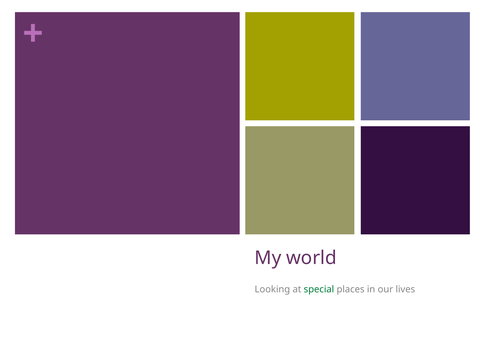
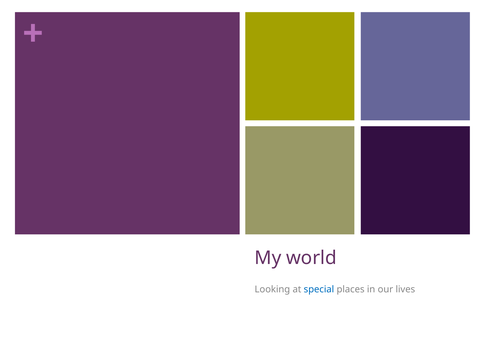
special colour: green -> blue (319, 289)
